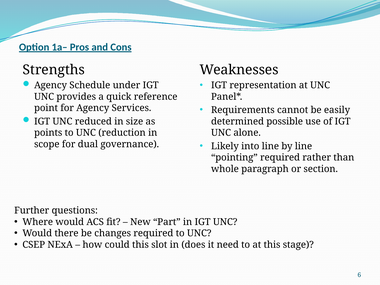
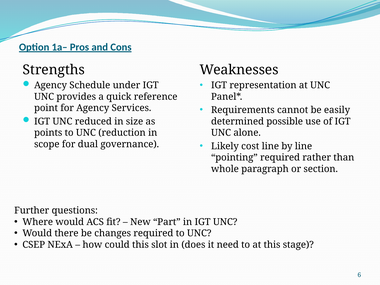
into: into -> cost (250, 146)
